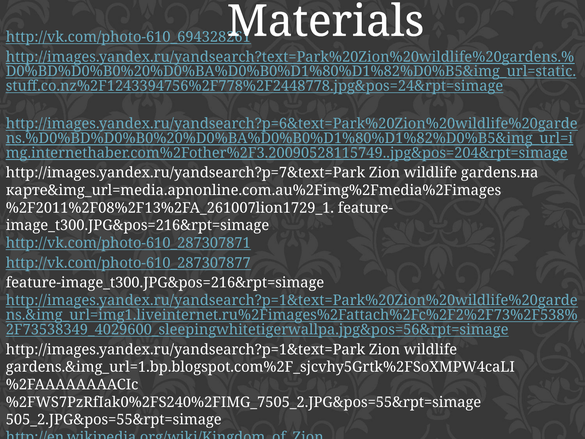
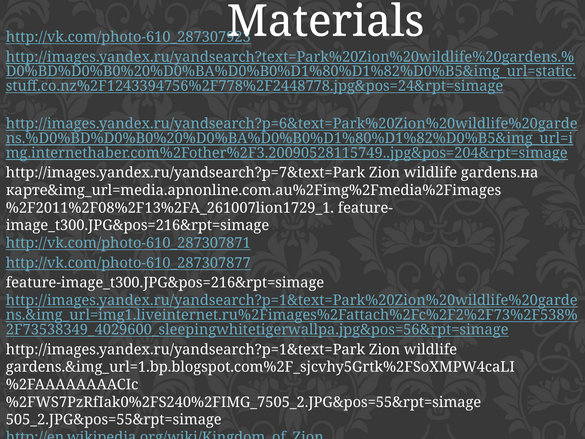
http://vk.com/photo-610_694328261: http://vk.com/photo-610_694328261 -> http://vk.com/photo-610_287307923 (128, 37)
